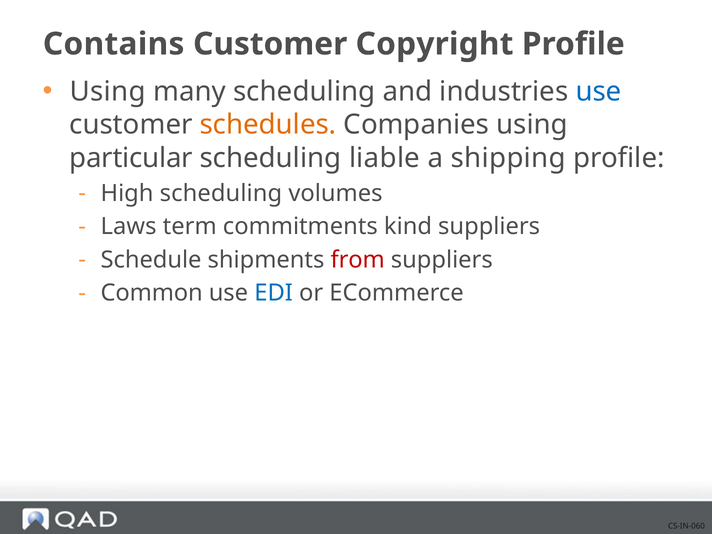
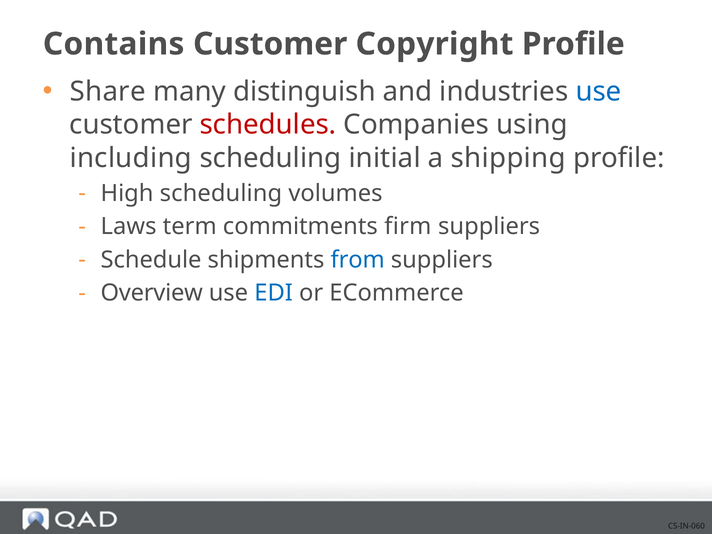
Using: Using -> Share (108, 92)
many scheduling: scheduling -> distinguish (304, 92)
schedules colour: orange -> red (268, 125)
particular: particular -> including (131, 158)
liable: liable -> initial (385, 158)
kind: kind -> firm (408, 227)
from colour: red -> blue (358, 260)
Common: Common -> Overview (152, 293)
